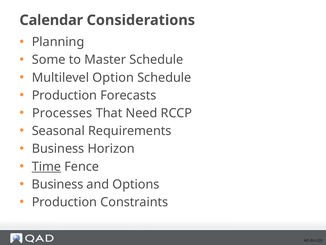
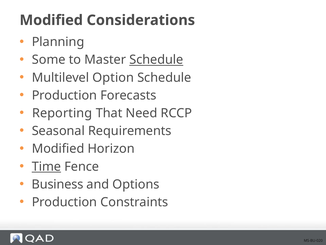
Calendar: Calendar -> Modified (51, 20)
Schedule underline: none -> present (156, 60)
Processes: Processes -> Reporting (62, 113)
Business: Business -> Modified (58, 148)
